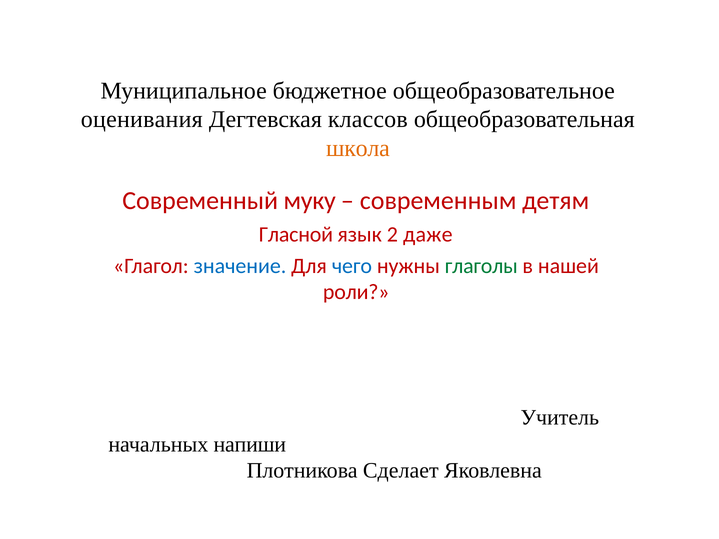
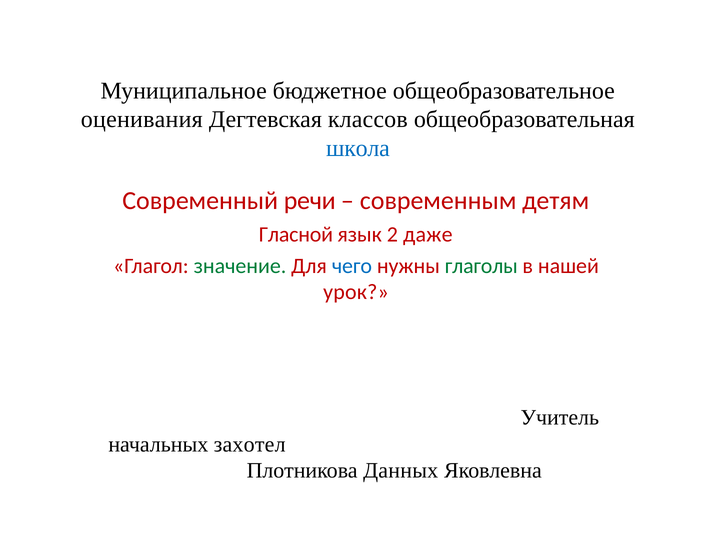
школа colour: orange -> blue (358, 148)
муку: муку -> речи (310, 201)
значение colour: blue -> green (240, 266)
роли: роли -> урок (356, 292)
напиши: напиши -> захотел (250, 445)
Сделает: Сделает -> Данных (401, 471)
